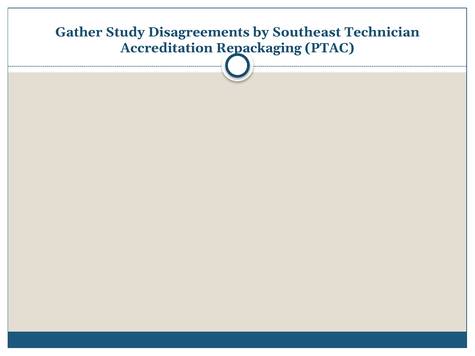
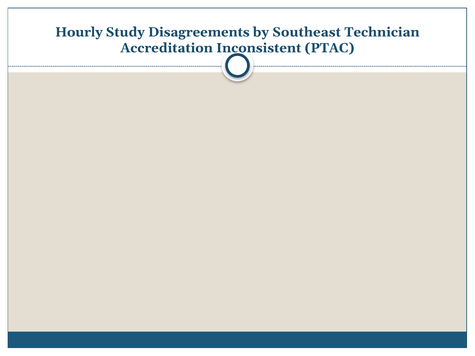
Gather: Gather -> Hourly (79, 32)
Repackaging: Repackaging -> Inconsistent (259, 48)
